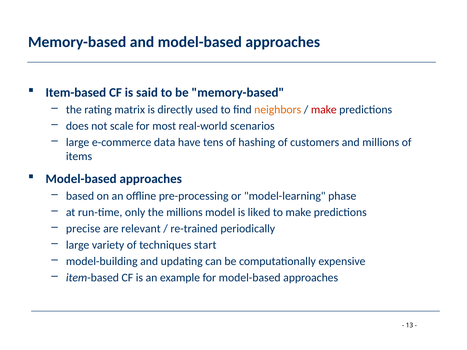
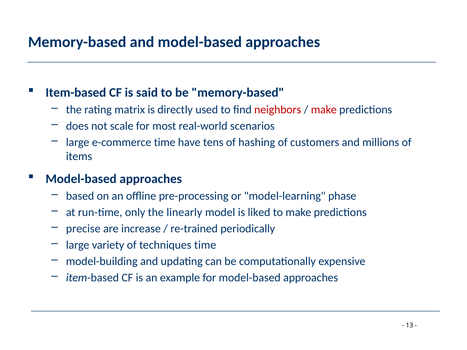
neighbors colour: orange -> red (278, 110)
e-commerce data: data -> time (165, 142)
the millions: millions -> linearly (184, 213)
relevant: relevant -> increase (141, 229)
techniques start: start -> time (205, 245)
